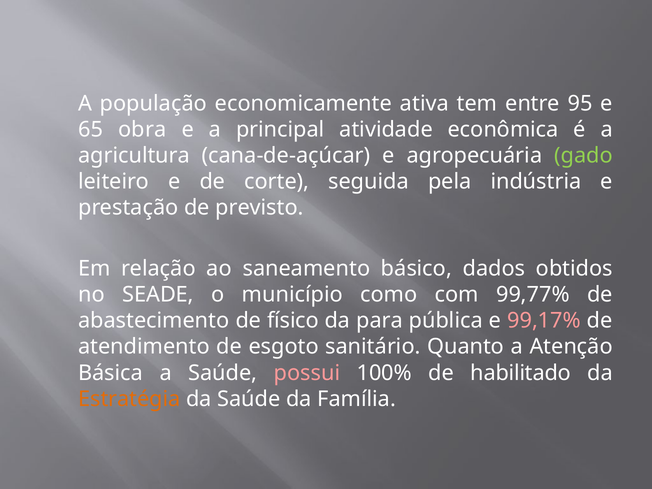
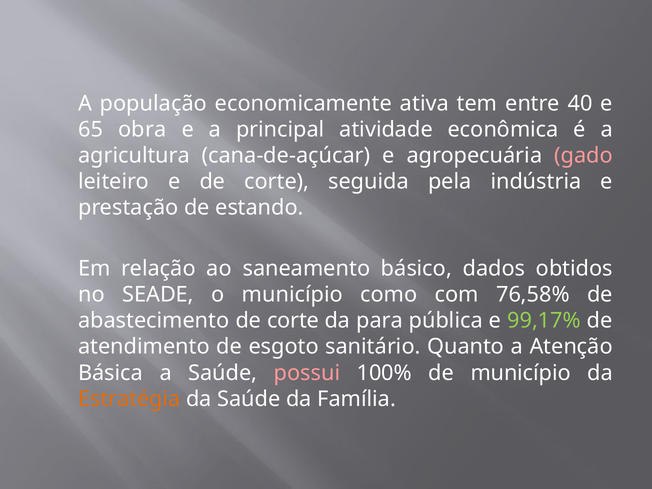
95: 95 -> 40 (580, 103)
gado colour: light green -> pink (584, 156)
previsto: previsto -> estando (259, 208)
99,77%: 99,77% -> 76,58% (533, 295)
abastecimento de físico: físico -> corte (293, 321)
99,17% colour: pink -> light green (544, 321)
de habilitado: habilitado -> município (521, 373)
